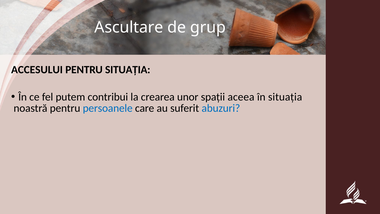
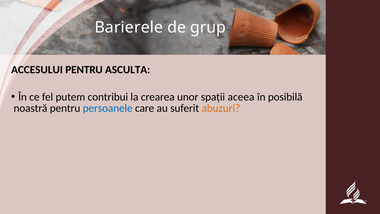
Ascultare: Ascultare -> Barierele (129, 27)
PENTRU SITUAȚIA: SITUAȚIA -> ASCULTA (128, 70)
în situația: situația -> posibilă (285, 97)
abuzuri colour: blue -> orange (221, 108)
